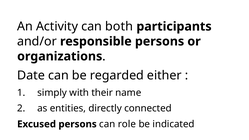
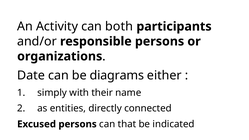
regarded: regarded -> diagrams (117, 75)
role: role -> that (127, 124)
